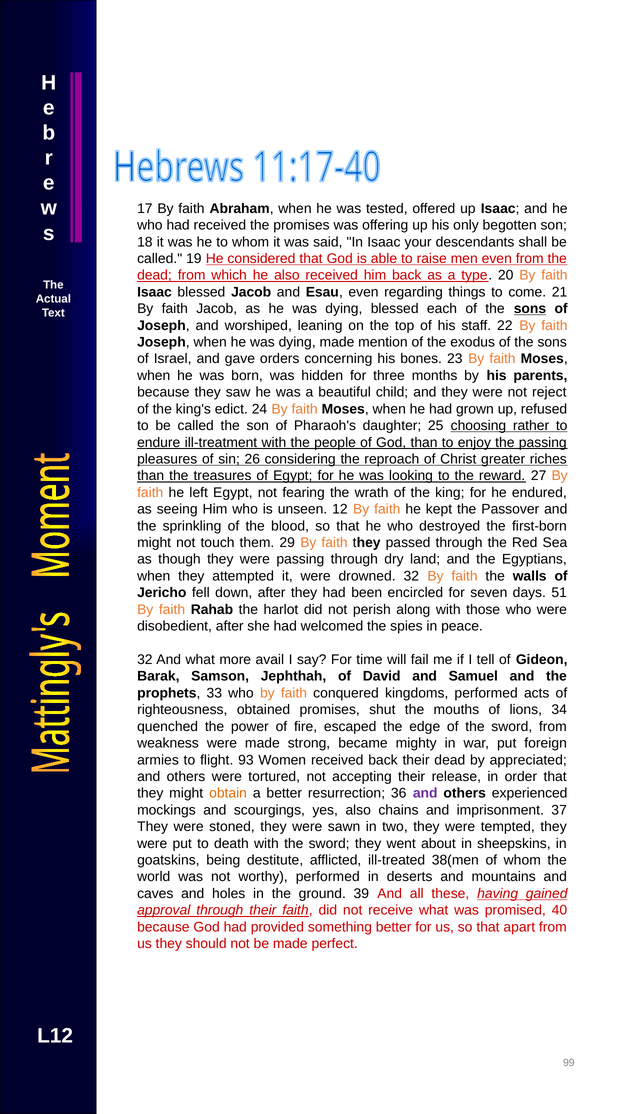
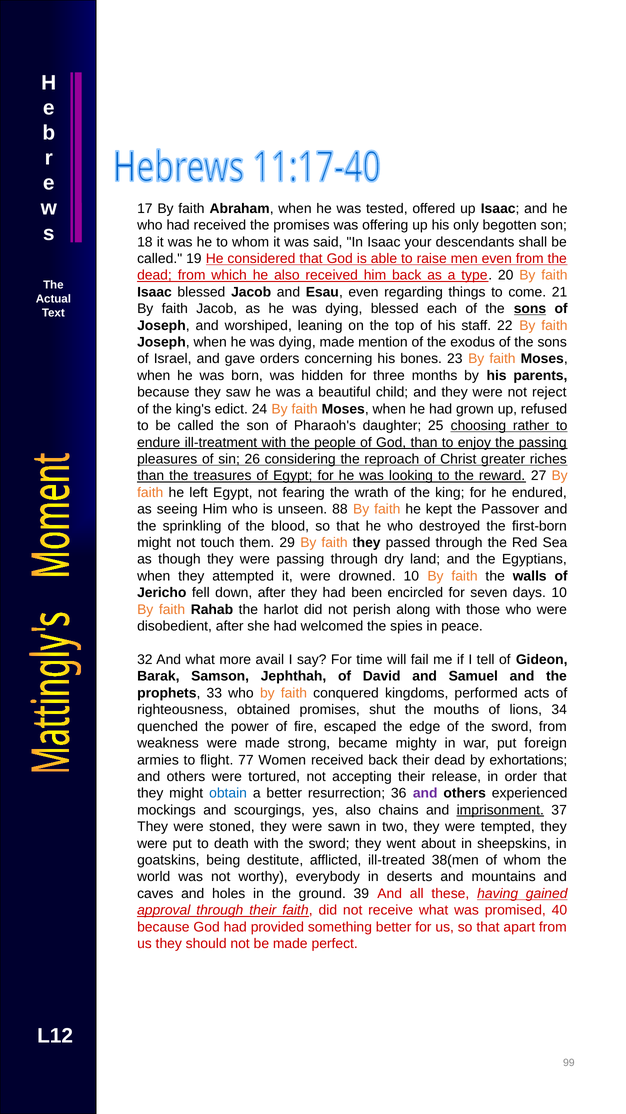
12: 12 -> 88 (340, 509)
drowned 32: 32 -> 10 (411, 576)
days 51: 51 -> 10 (559, 592)
93: 93 -> 77 (246, 759)
appreciated: appreciated -> exhortations (528, 759)
obtain colour: orange -> blue (228, 793)
imprisonment underline: none -> present (500, 809)
worthy performed: performed -> everybody (328, 876)
